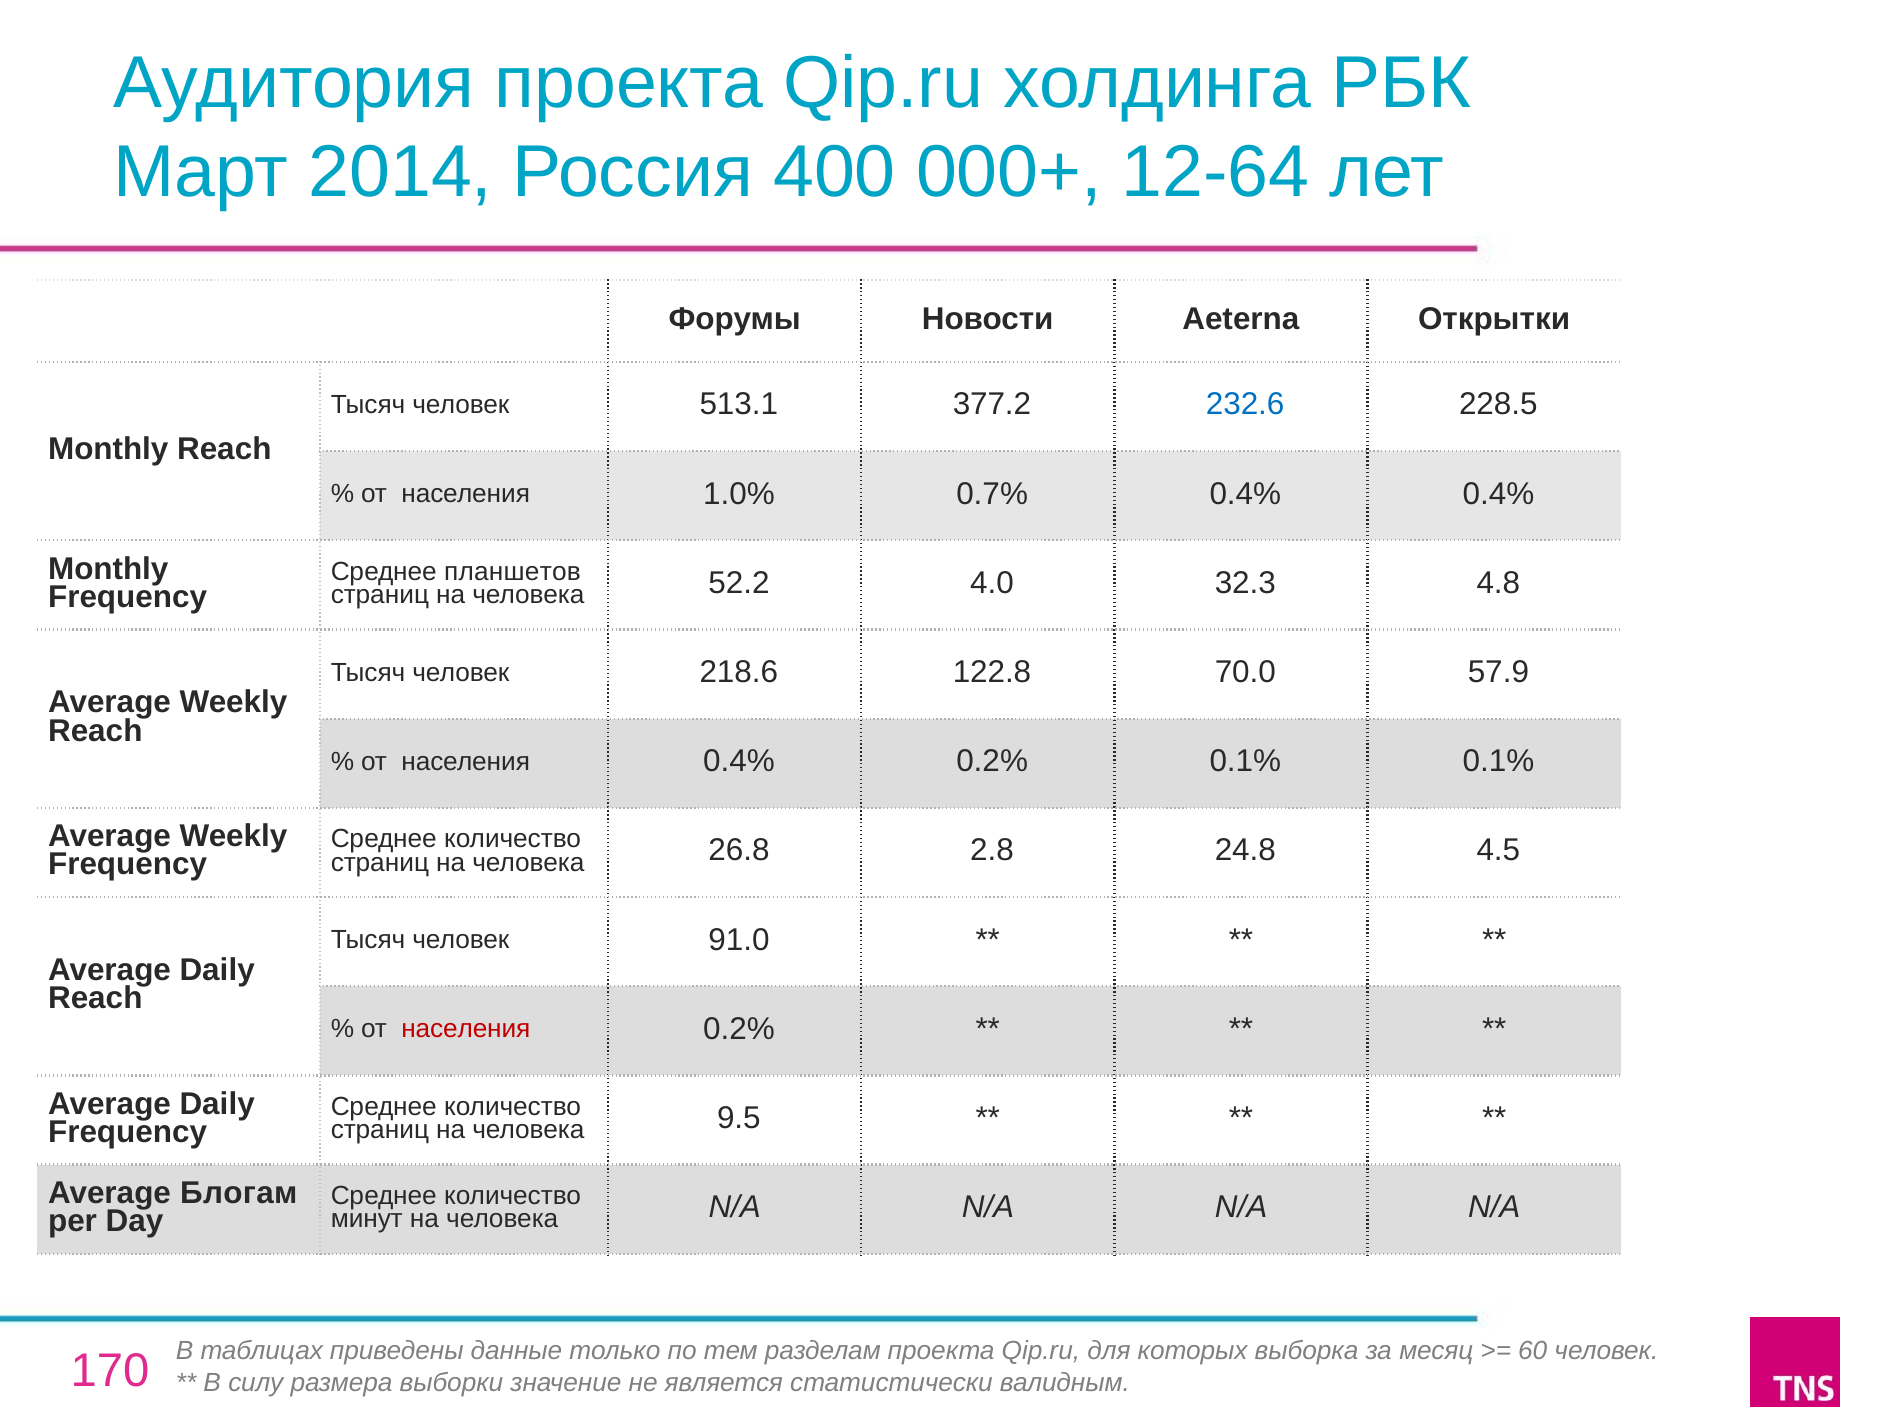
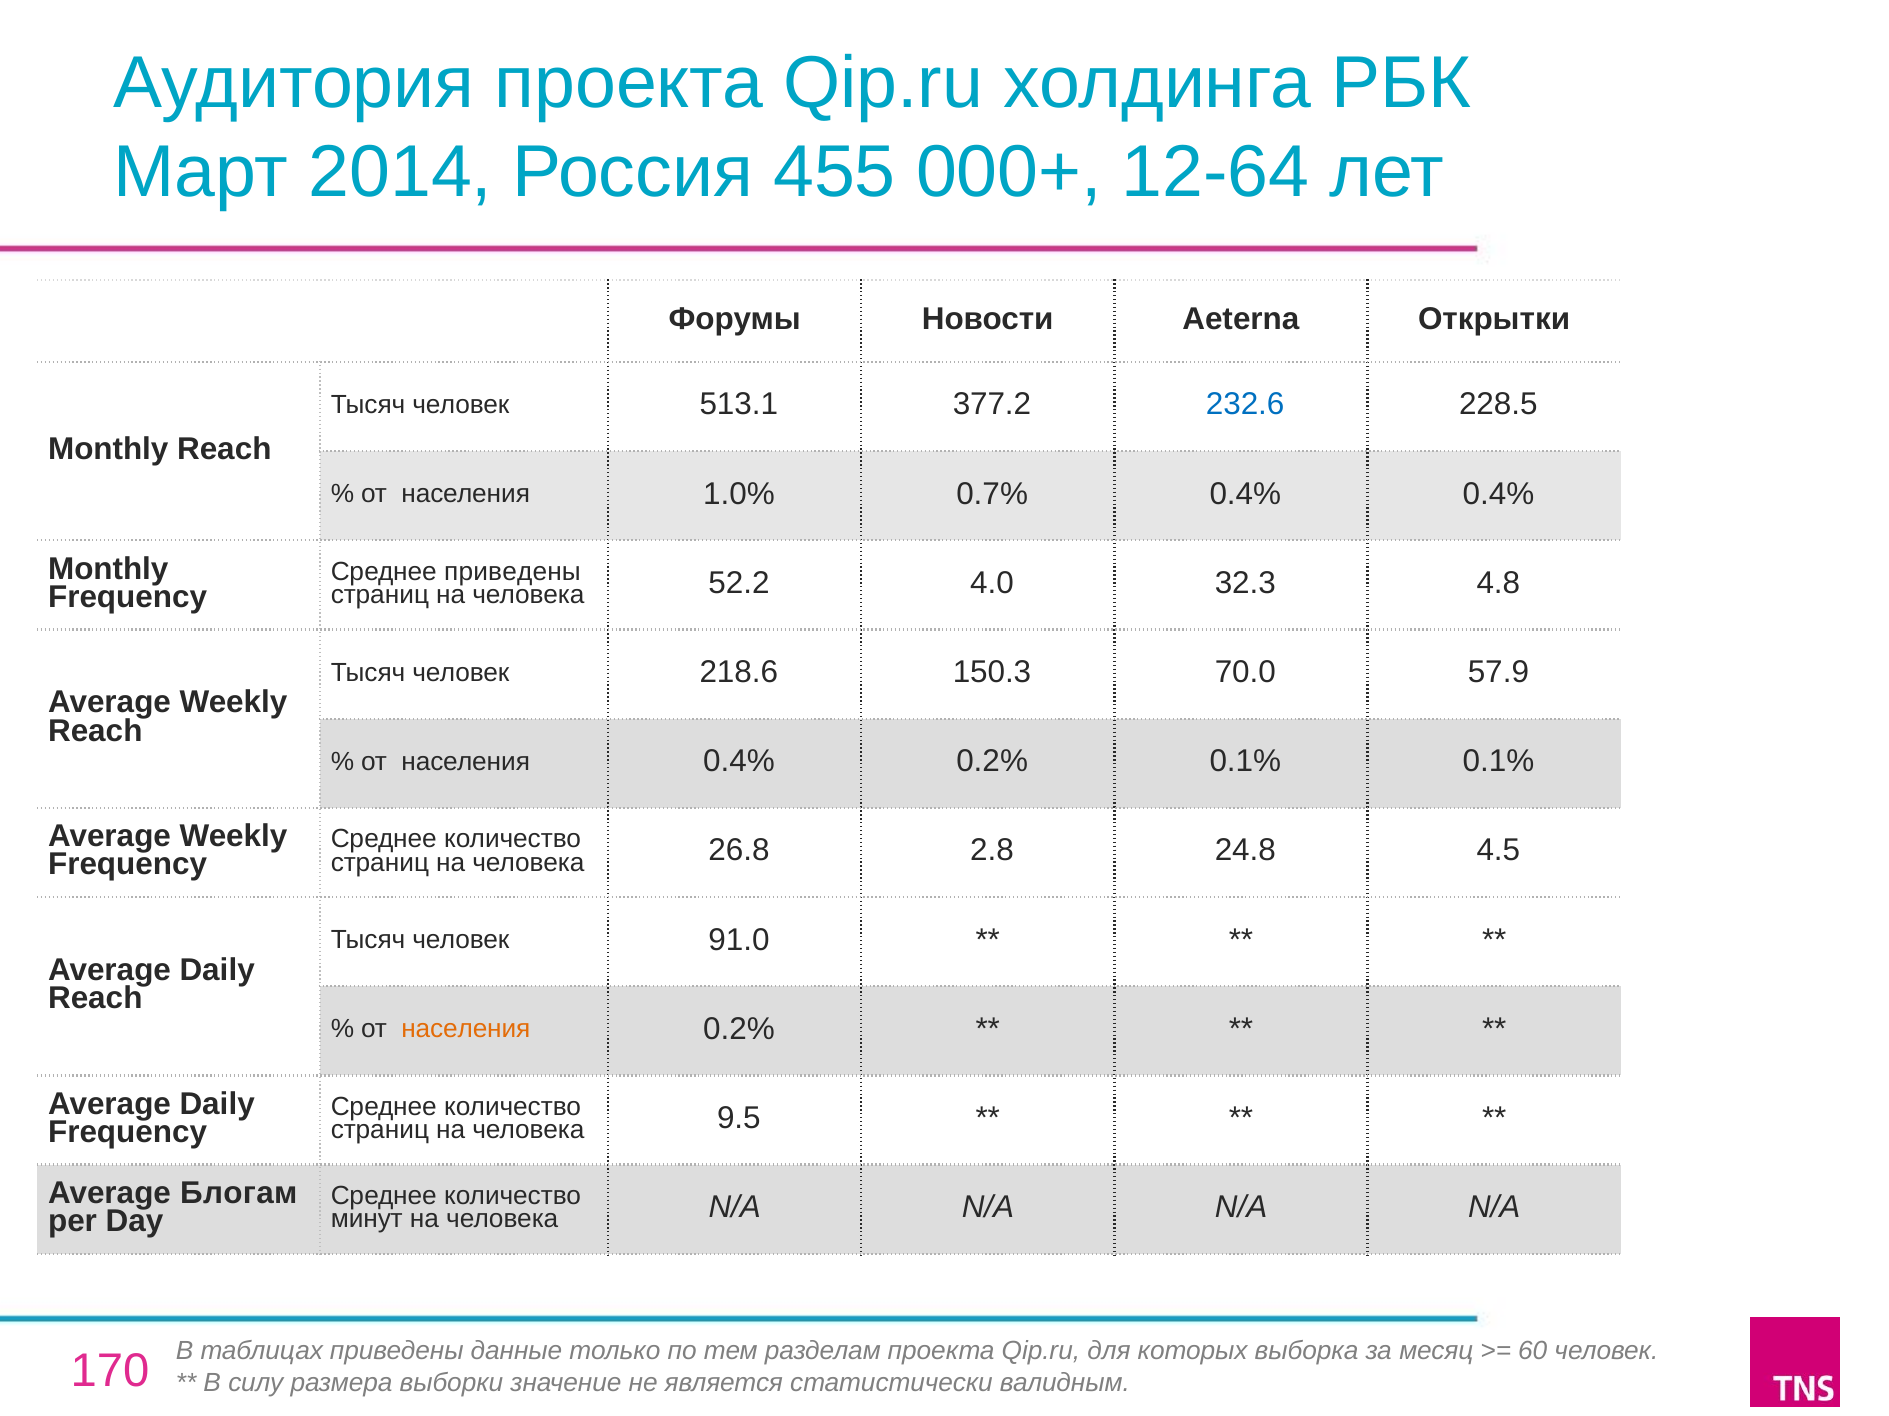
400: 400 -> 455 (835, 172)
Среднее планшетов: планшетов -> приведены (513, 572)
122.8: 122.8 -> 150.3 (992, 672)
населения colour: red -> orange (466, 1030)
